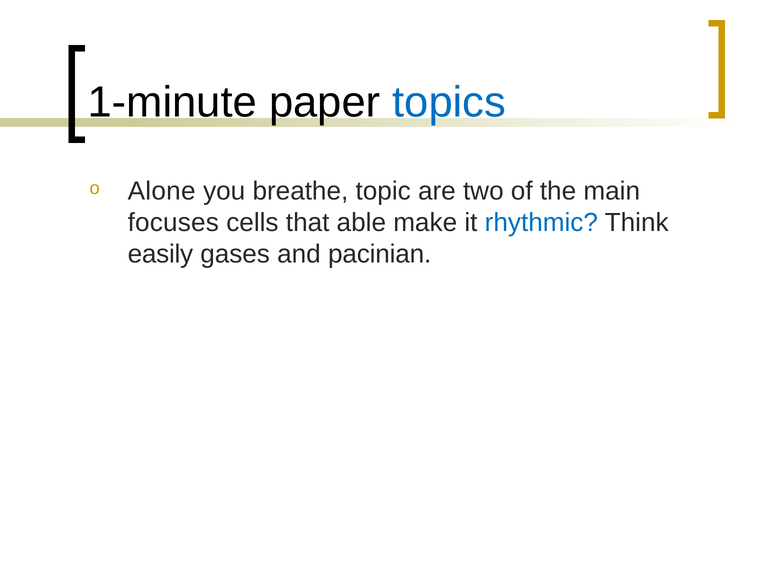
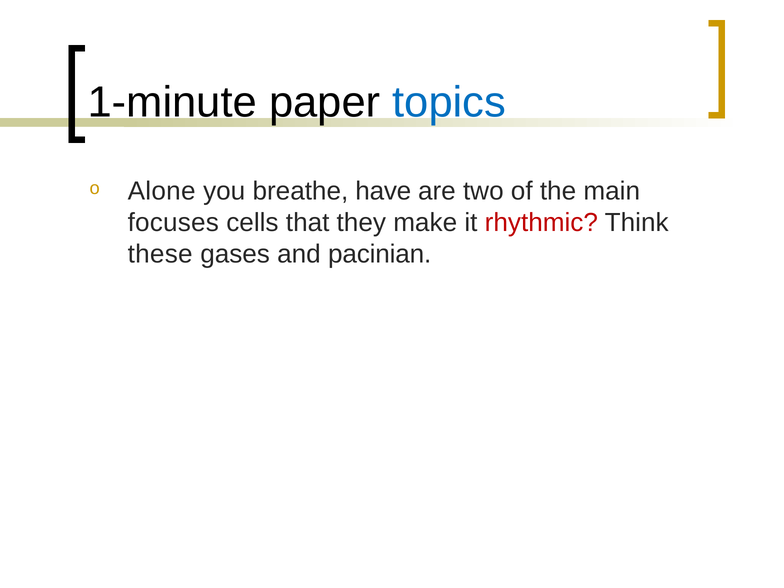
topic: topic -> have (383, 191)
able: able -> they (361, 223)
rhythmic colour: blue -> red (541, 223)
easily: easily -> these (160, 254)
